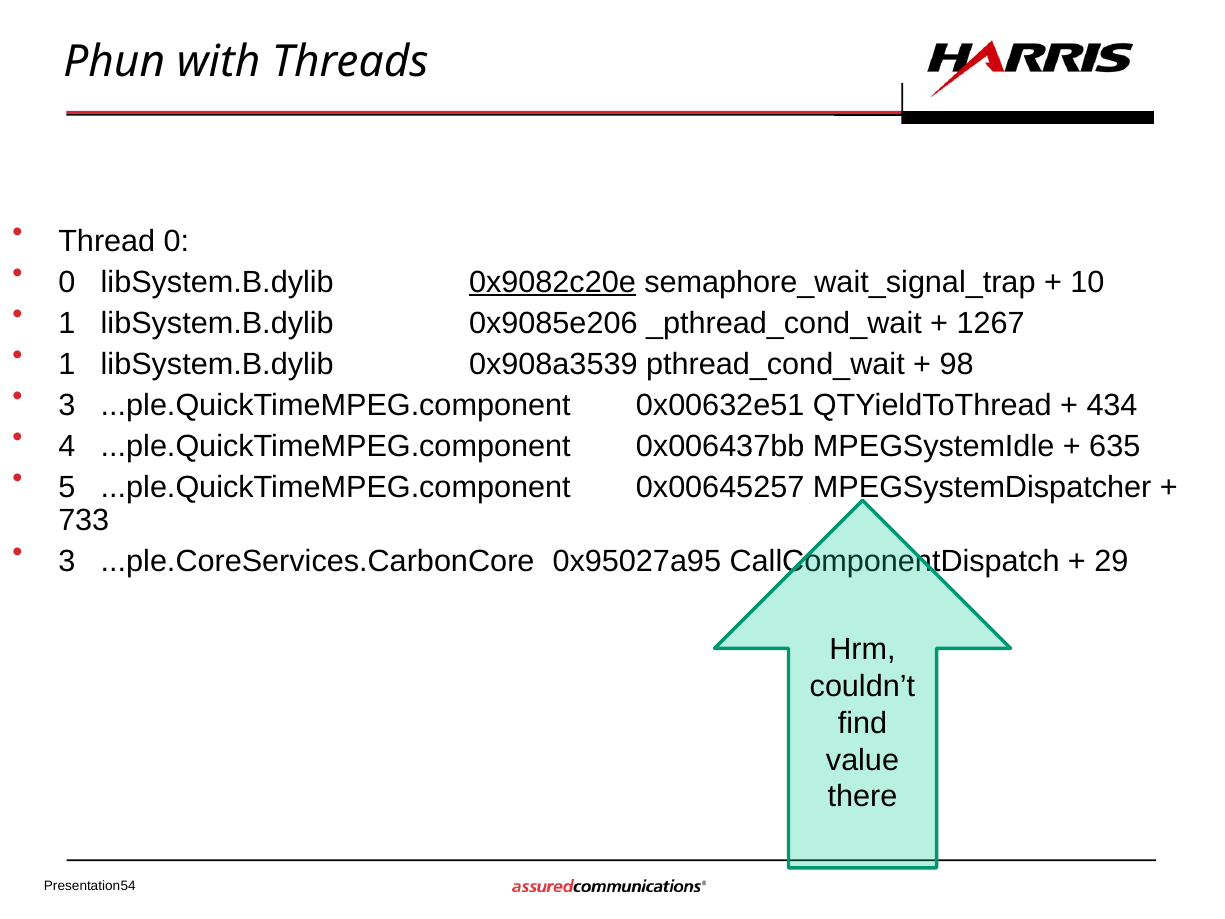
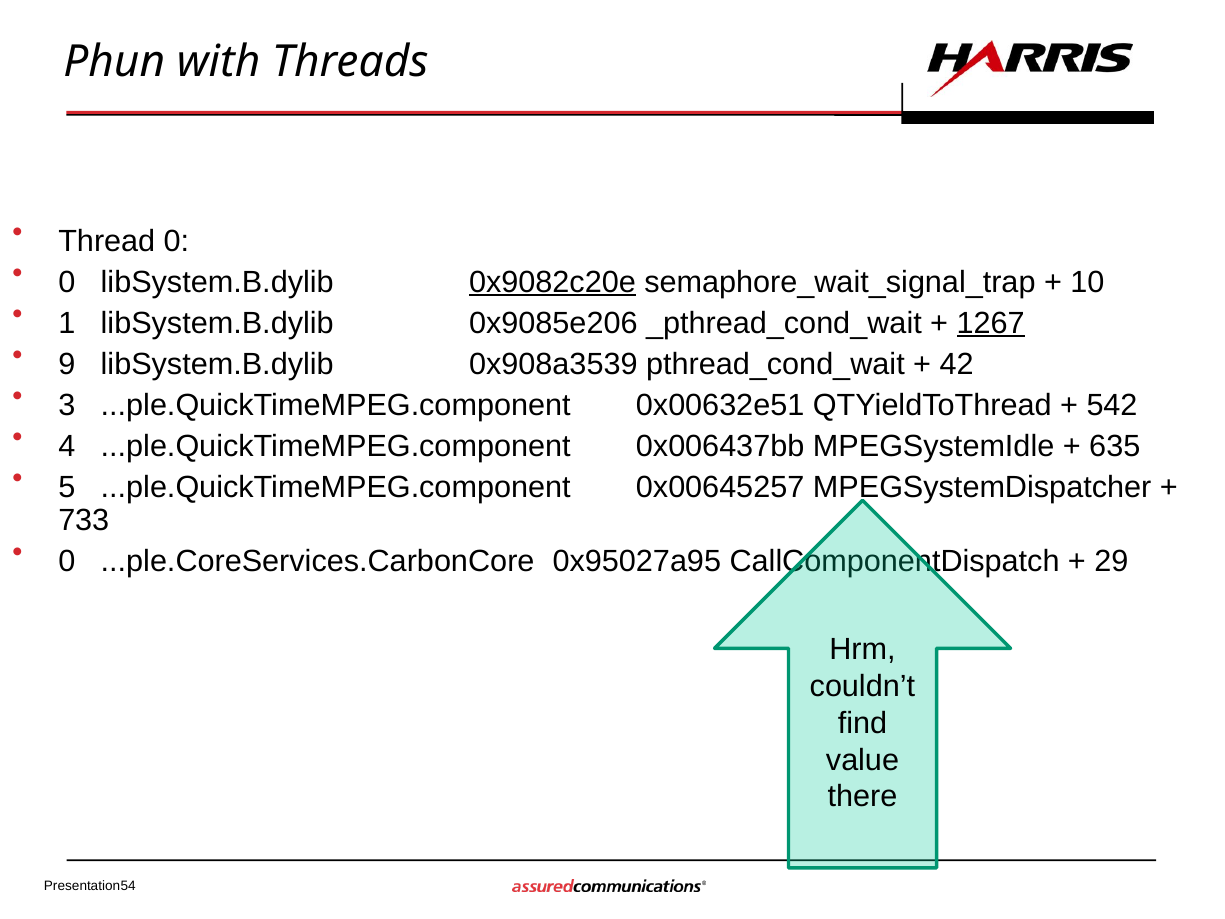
1267 underline: none -> present (991, 323)
1: 1 -> 9 (67, 364)
98: 98 -> 42 (957, 364)
434: 434 -> 542 (1112, 405)
3: 3 -> 0 (67, 561)
